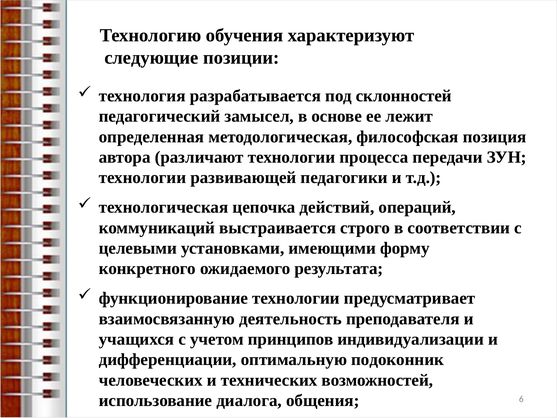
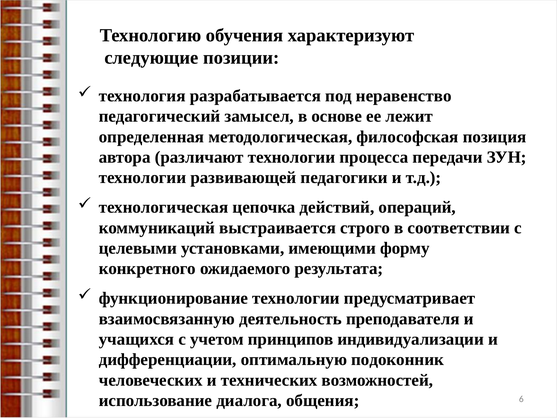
склонностей: склонностей -> неравенство (404, 96)
